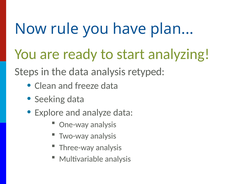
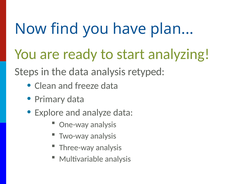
rule: rule -> find (65, 29)
Seeking: Seeking -> Primary (50, 99)
